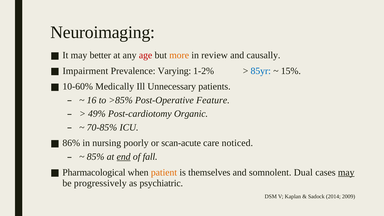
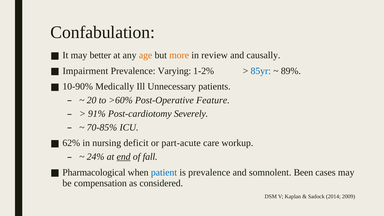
Neuroimaging: Neuroimaging -> Confabulation (103, 32)
age colour: red -> orange (146, 55)
15%: 15% -> 89% (291, 71)
10-60%: 10-60% -> 10-90% (78, 87)
16: 16 -> 20 (92, 100)
>85%: >85% -> >60% (121, 100)
49%: 49% -> 91% (97, 114)
Organic: Organic -> Severely (191, 114)
86%: 86% -> 62% (71, 143)
poorly: poorly -> deficit (136, 143)
scan-acute: scan-acute -> part-acute (181, 143)
noticed: noticed -> workup (237, 143)
85%: 85% -> 24% (96, 157)
patient colour: orange -> blue (164, 172)
is themselves: themselves -> prevalence (209, 172)
Dual: Dual -> Been (303, 172)
may underline: present -> none (346, 172)
progressively: progressively -> compensation (100, 183)
psychiatric: psychiatric -> considered (161, 183)
